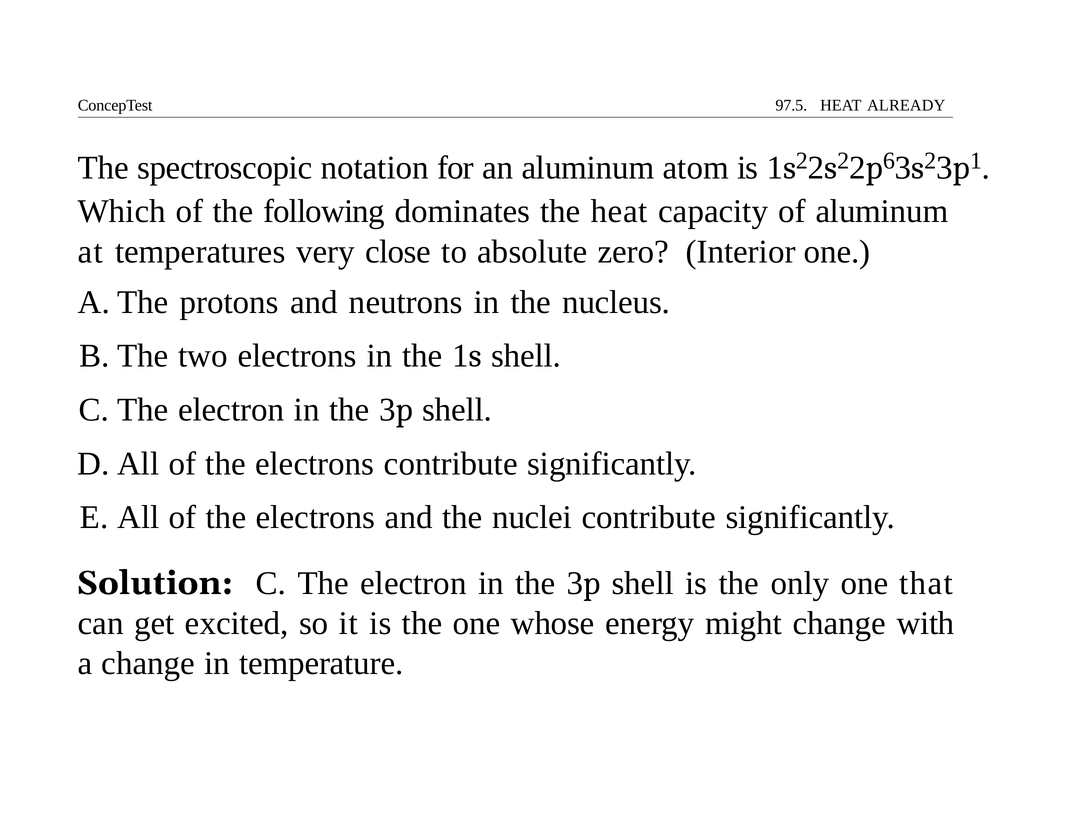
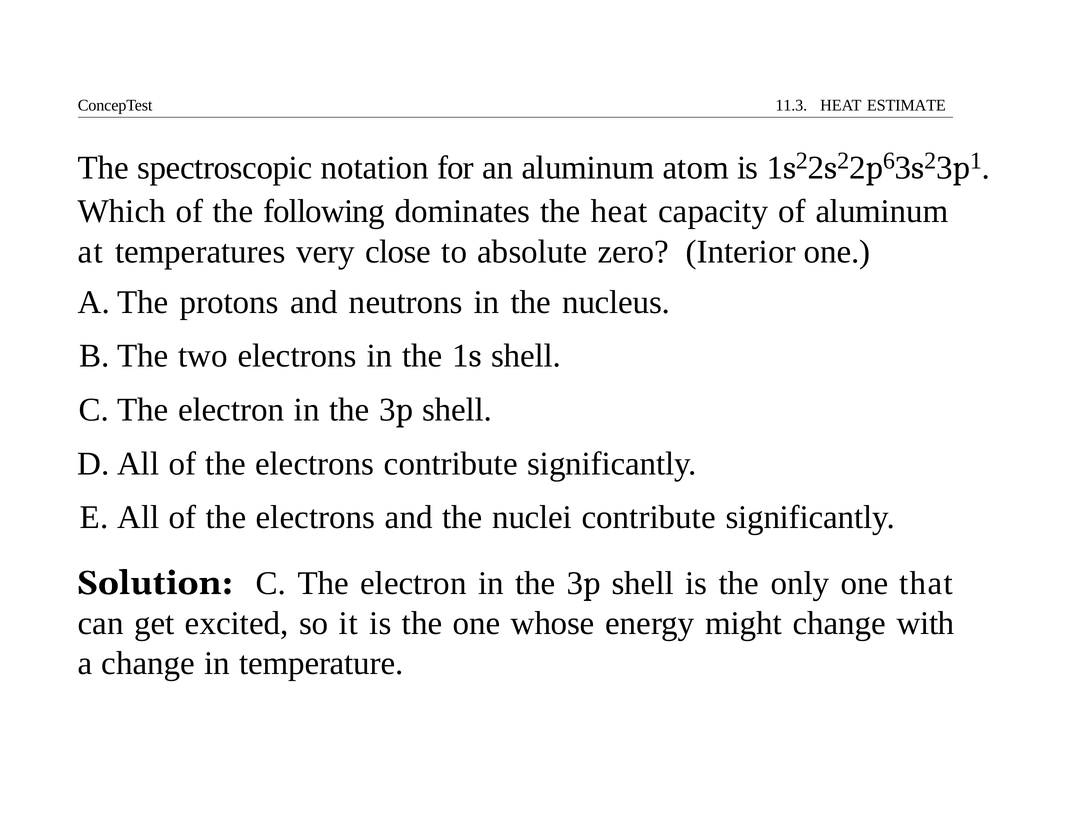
97.5: 97.5 -> 11.3 (791, 106)
ALREADY: ALREADY -> ESTIMATE (906, 106)
